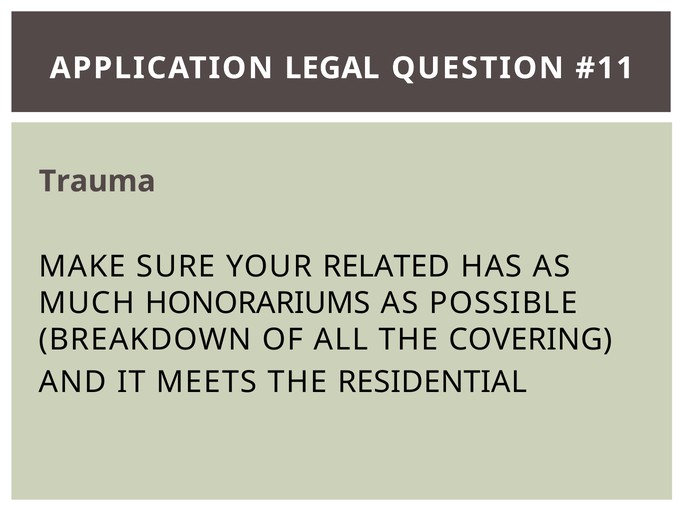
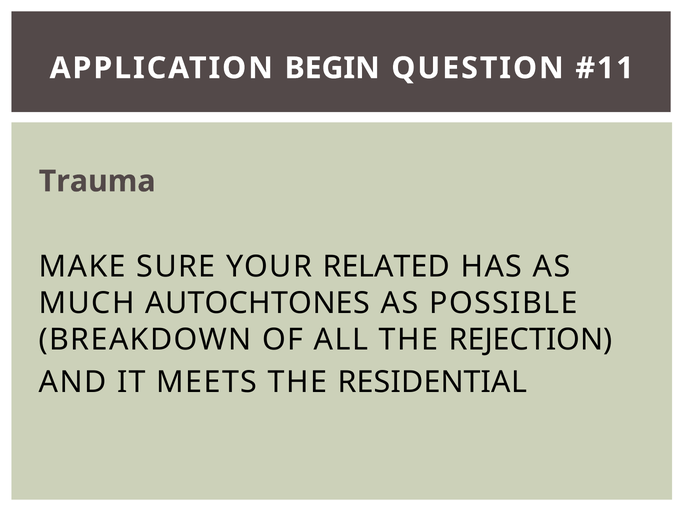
LEGAL: LEGAL -> BEGIN (332, 68)
HONORARIUMS: HONORARIUMS -> AUTOCHTONES (258, 303)
COVERING: COVERING -> REJECTION (531, 340)
